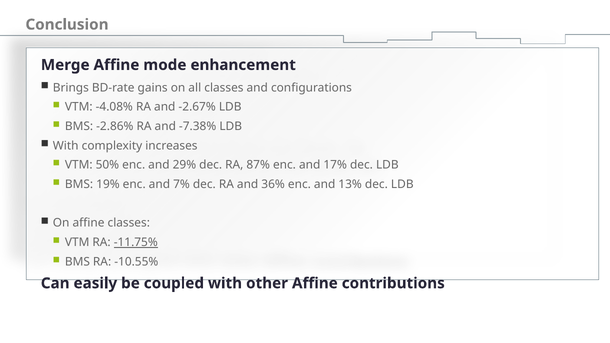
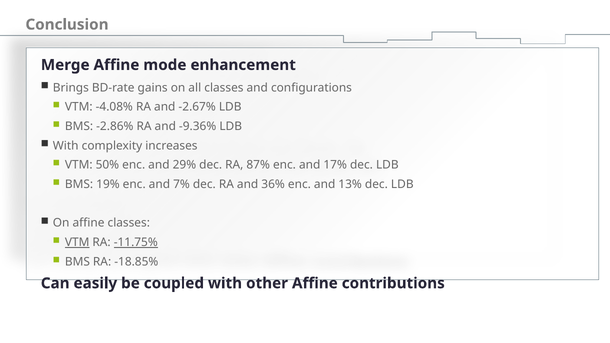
-7.38%: -7.38% -> -9.36% (198, 126)
VTM underline: none -> present (77, 242)
-10.55%: -10.55% -> -18.85% (136, 262)
